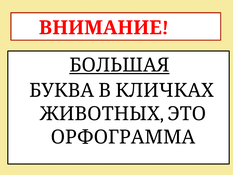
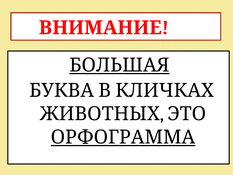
ОРФОГРАММА underline: none -> present (123, 137)
